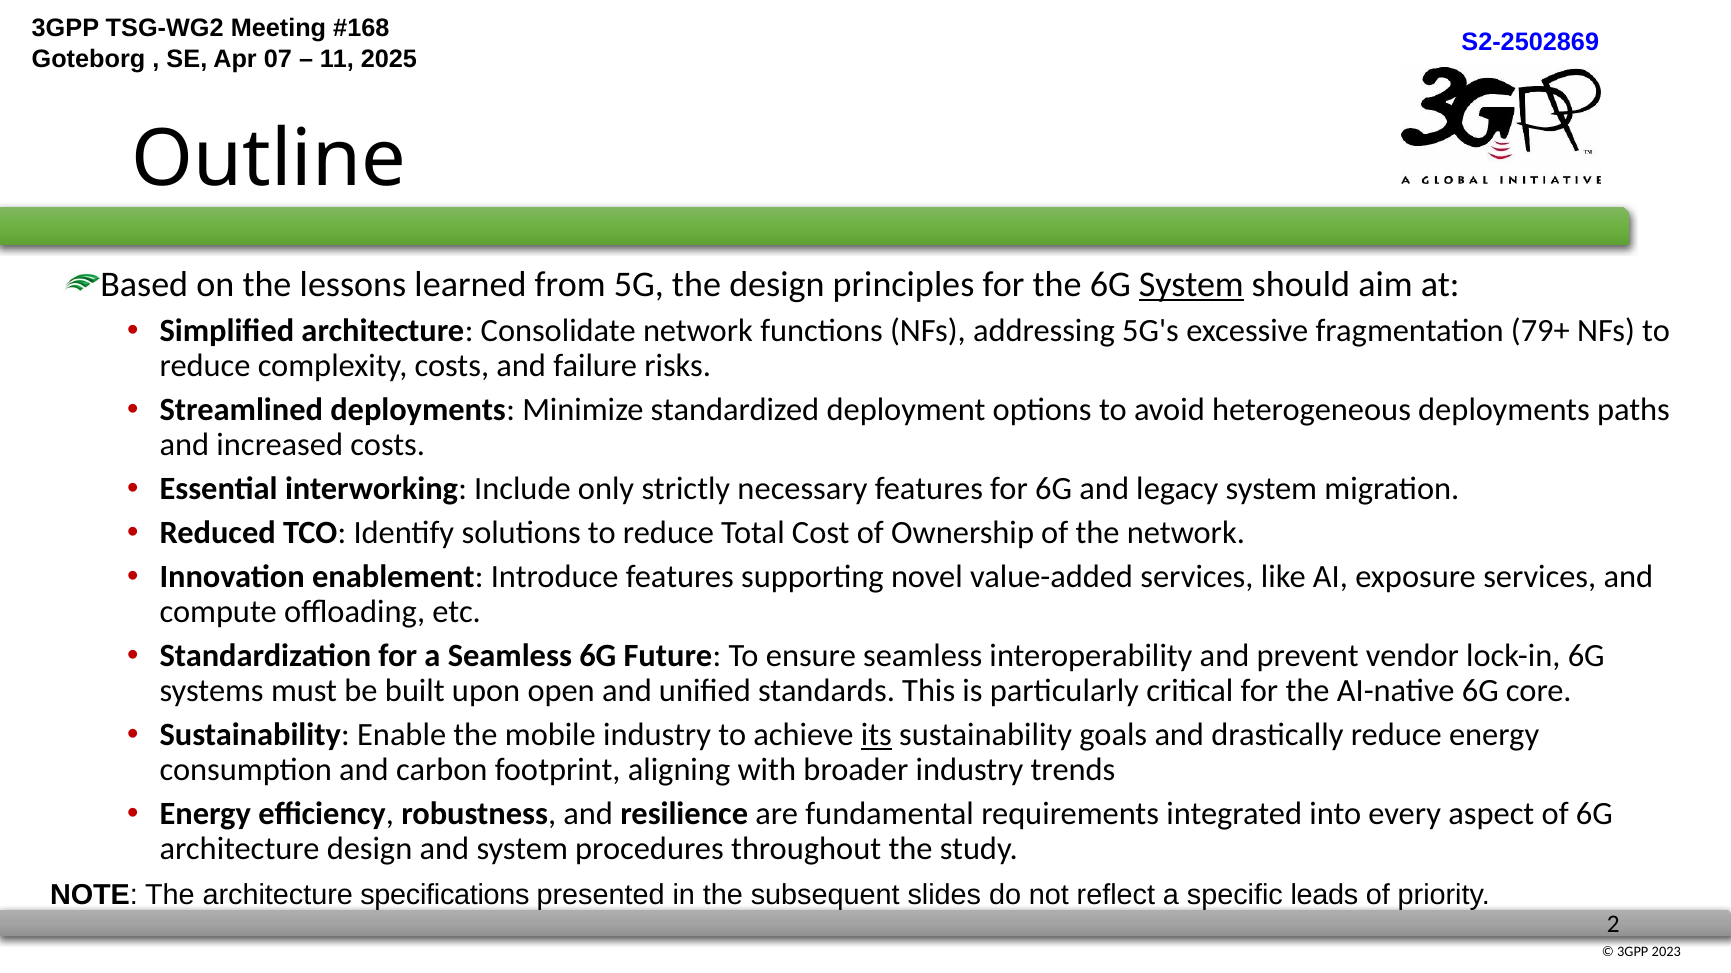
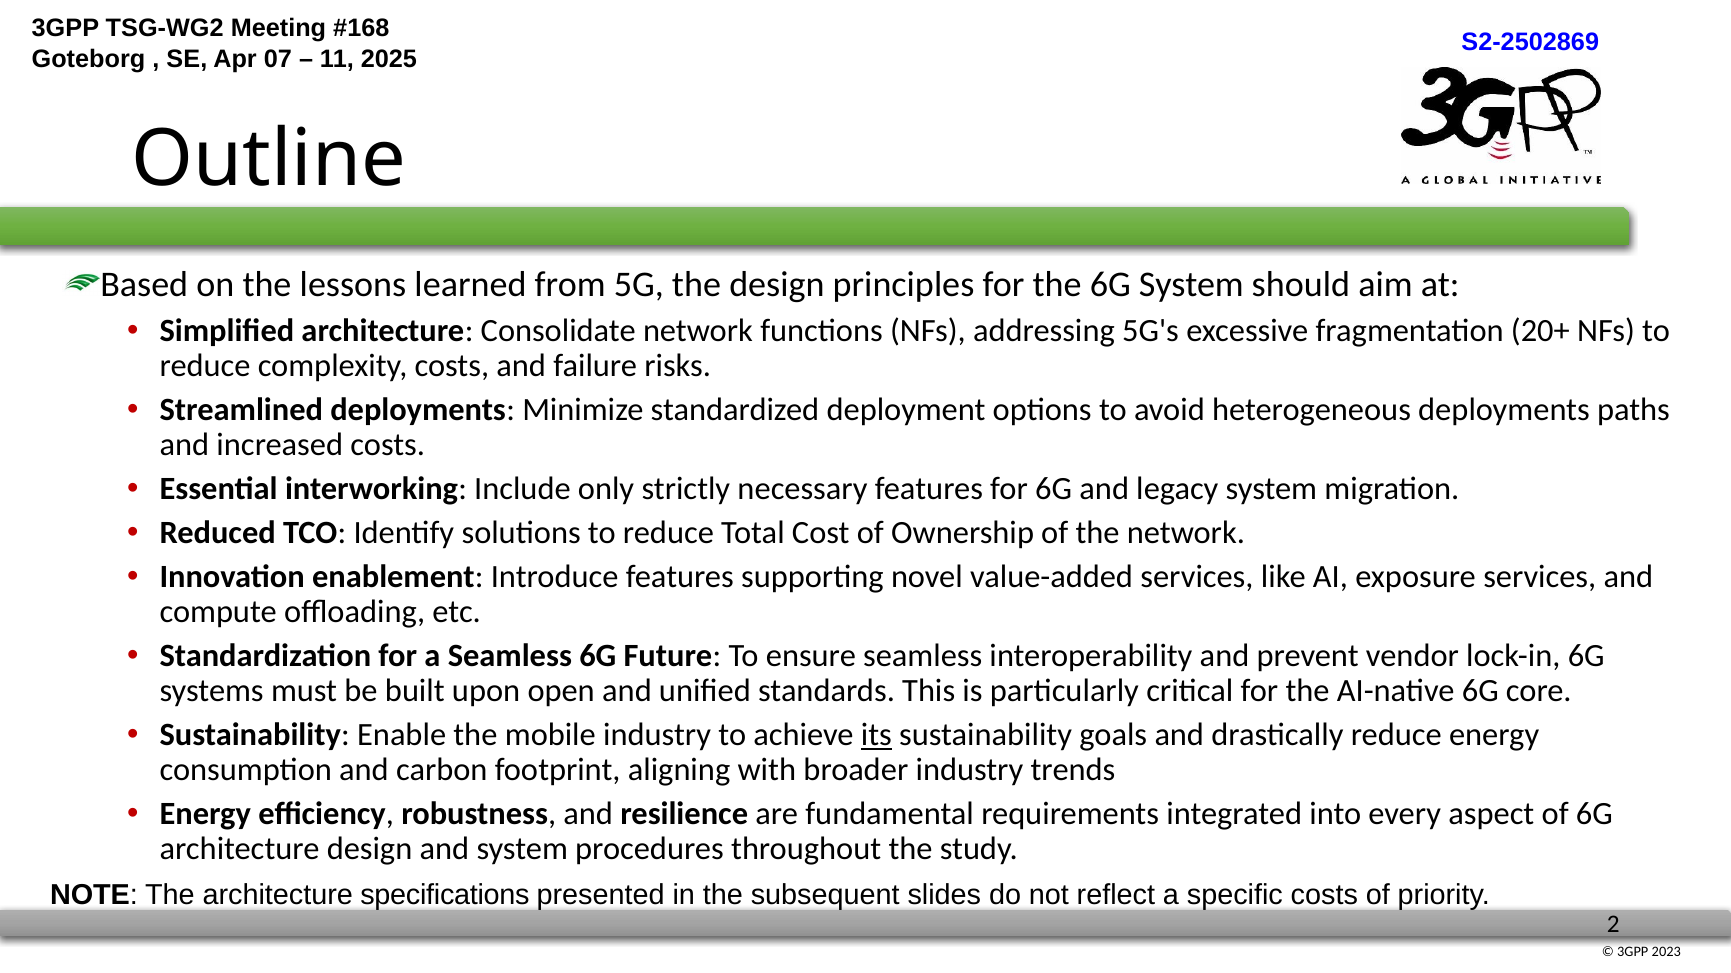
System underline: present -> none (1191, 285)
79+: 79+ -> 20+ (1540, 331)
specific leads: leads -> costs (1324, 896)
